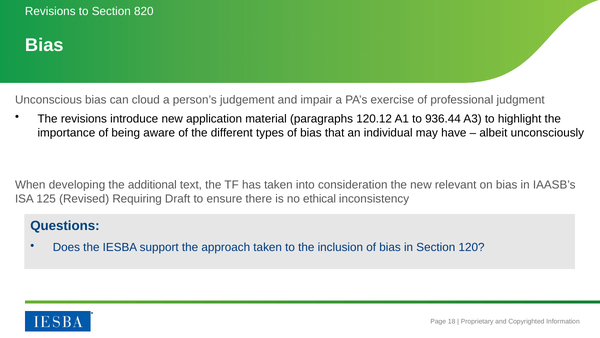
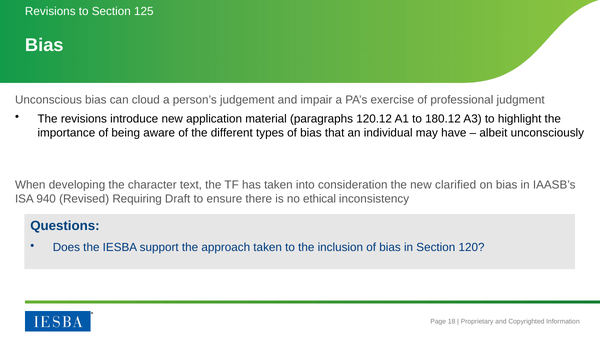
820: 820 -> 125 (144, 12)
936.44: 936.44 -> 180.12 (443, 119)
additional: additional -> character (152, 185)
relevant: relevant -> clarified (456, 185)
125: 125 -> 940 (46, 199)
